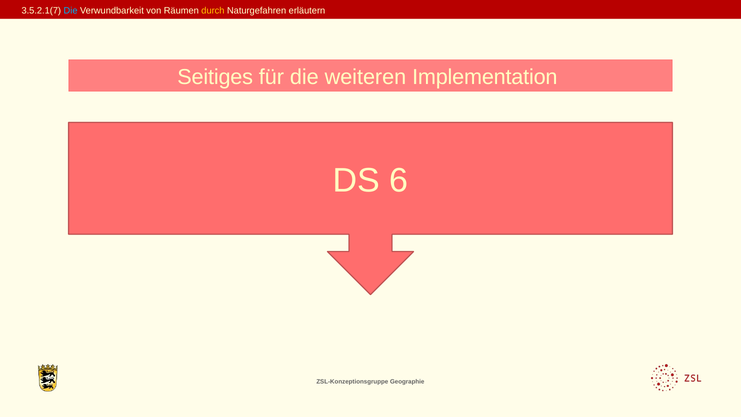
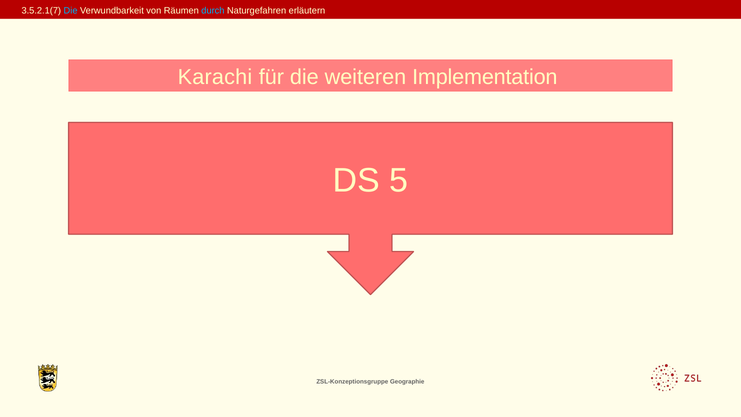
durch colour: yellow -> light blue (213, 10)
Seitiges: Seitiges -> Karachi (215, 77)
6: 6 -> 5 (399, 181)
